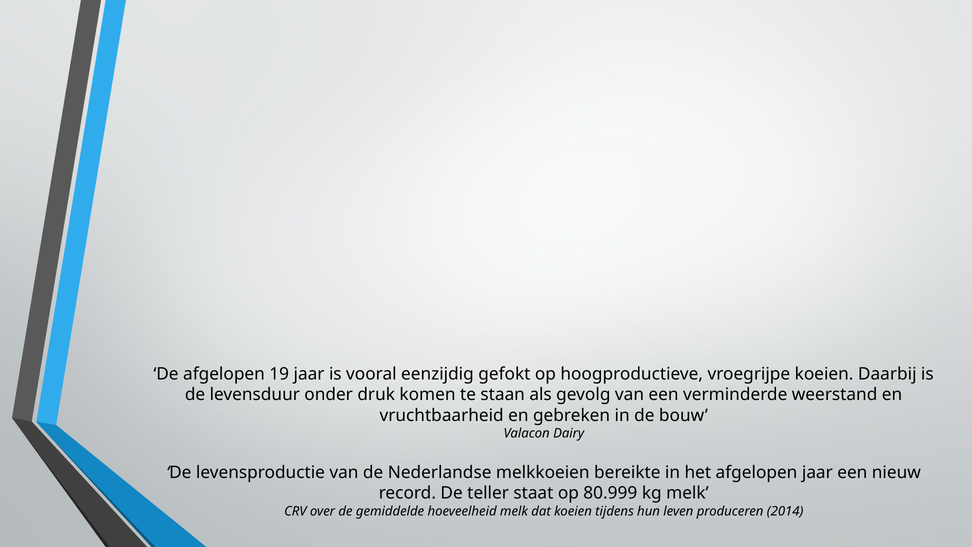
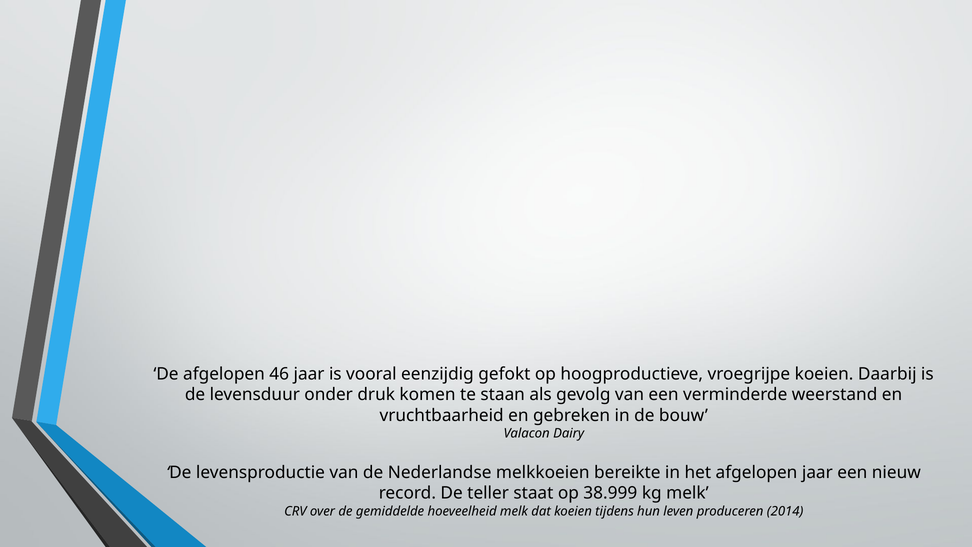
19: 19 -> 46 (279, 374)
80.999: 80.999 -> 38.999 (610, 493)
